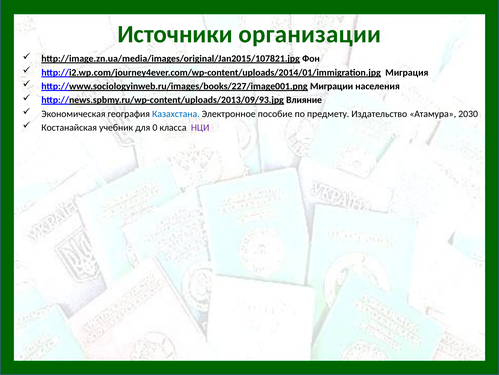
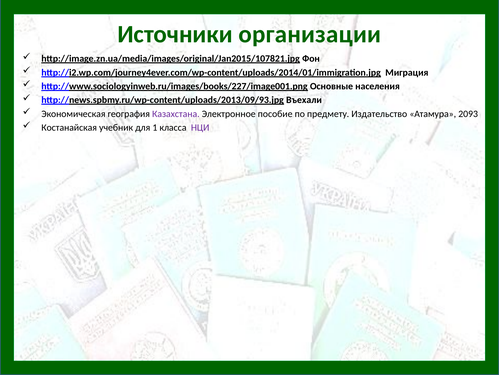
Миграции: Миграции -> Основные (332, 86)
Влияние: Влияние -> Въехали (304, 100)
Казахстана colour: blue -> purple (176, 114)
2030: 2030 -> 2093 (468, 114)
0: 0 -> 1 (155, 127)
